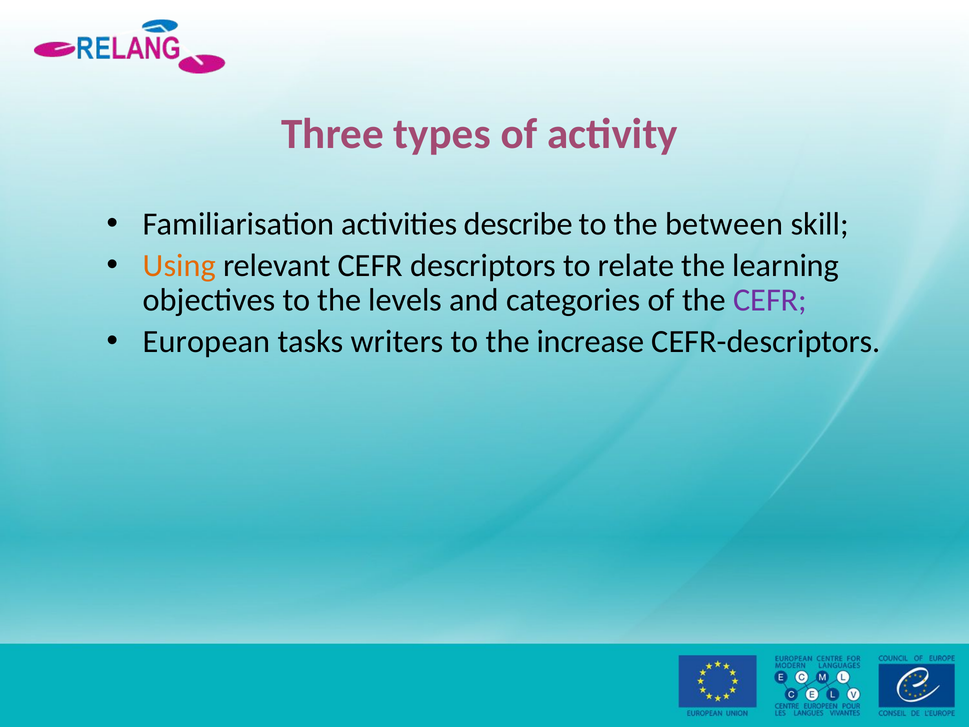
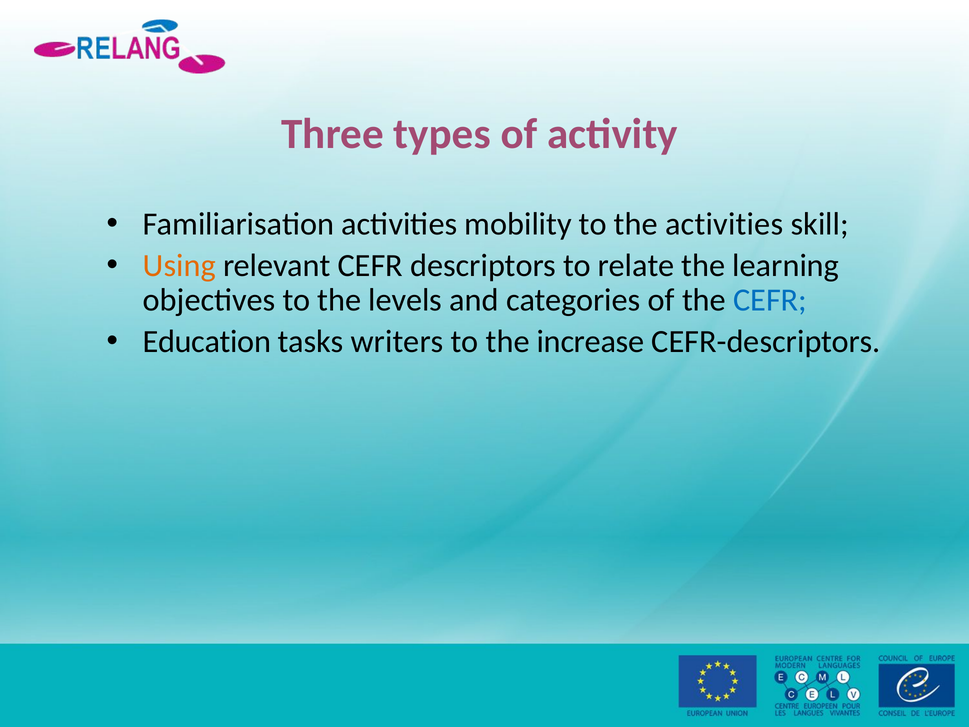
describe: describe -> mobility (518, 224)
the between: between -> activities (724, 224)
CEFR colour: purple -> blue (770, 300)
European: European -> Education (207, 341)
